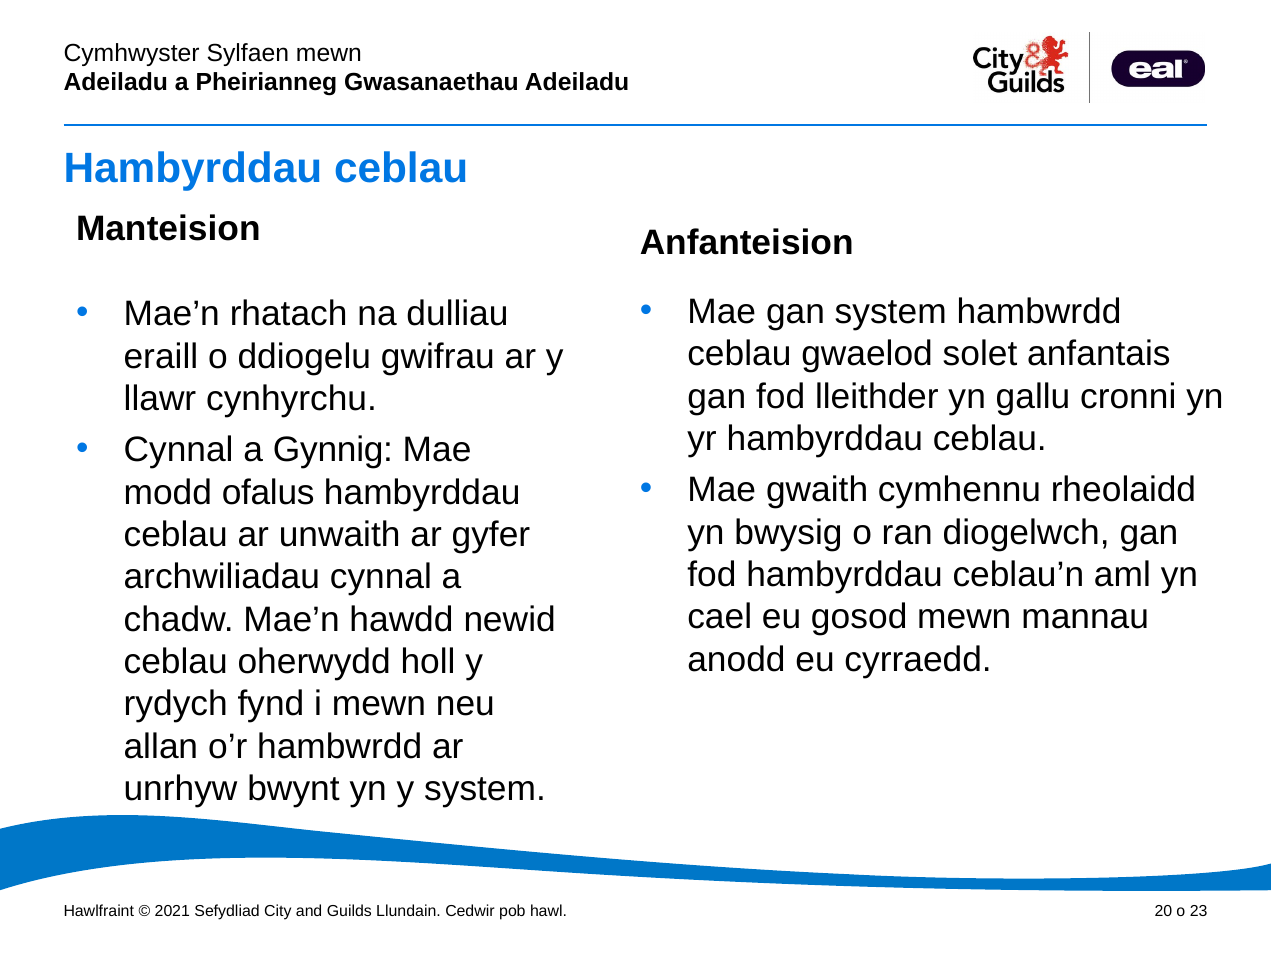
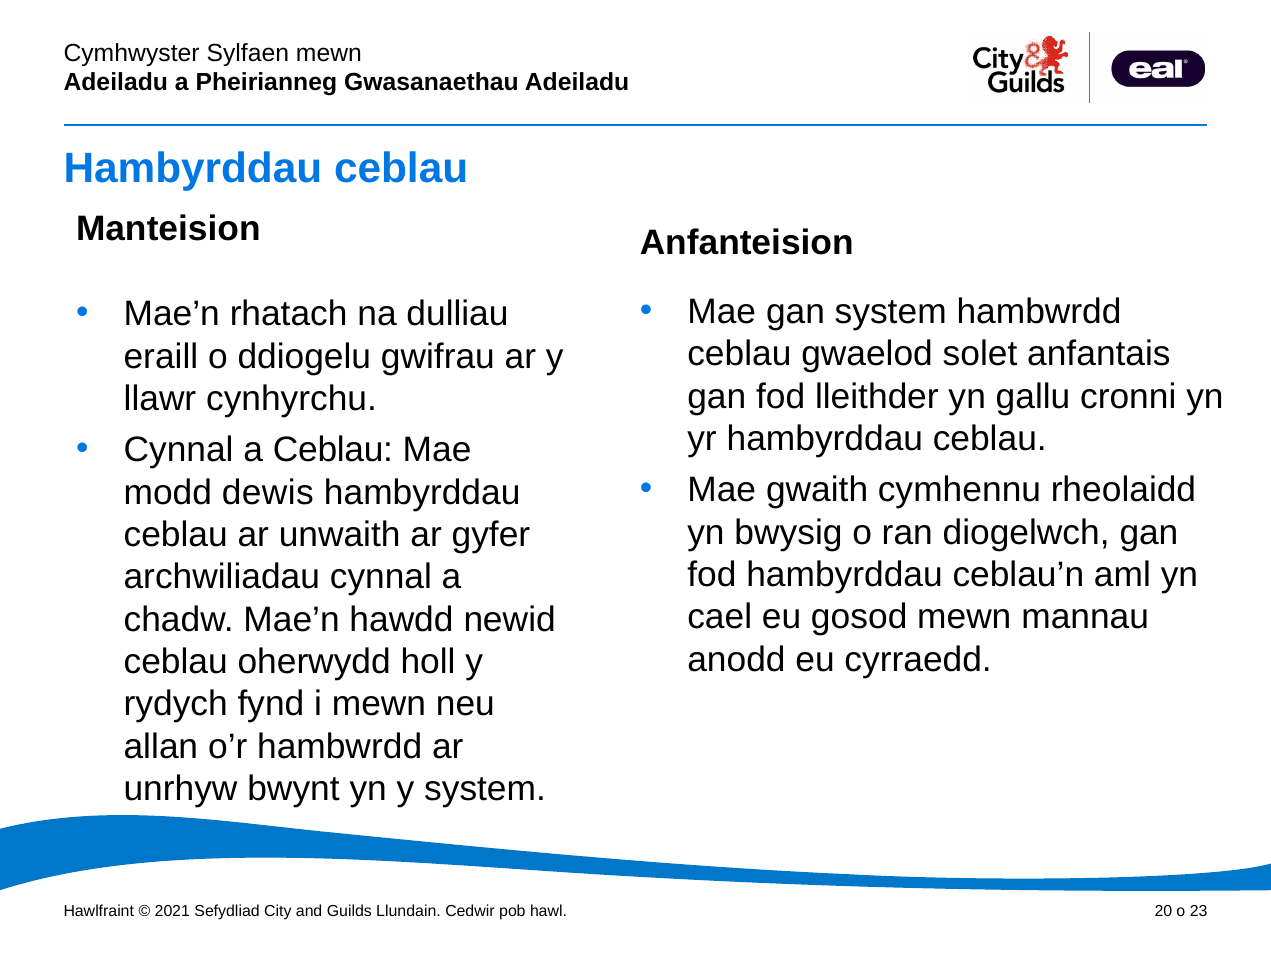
a Gynnig: Gynnig -> Ceblau (333, 450)
ofalus: ofalus -> dewis (268, 492)
